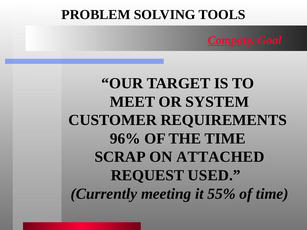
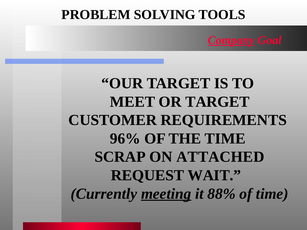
OR SYSTEM: SYSTEM -> TARGET (217, 102)
USED: USED -> WAIT (214, 176)
meeting underline: none -> present (166, 194)
55%: 55% -> 88% (222, 194)
